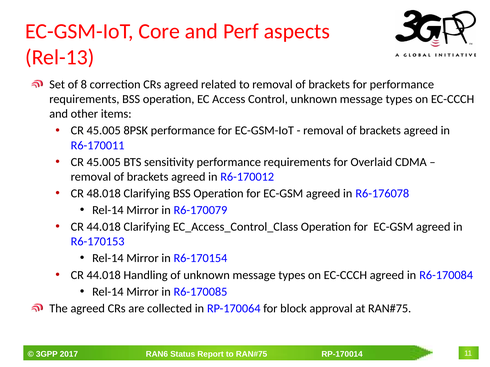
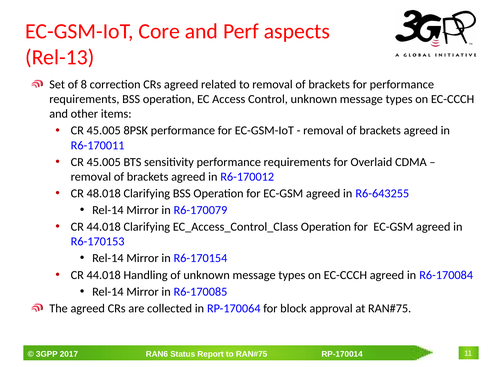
R6-176078: R6-176078 -> R6-643255 (382, 194)
